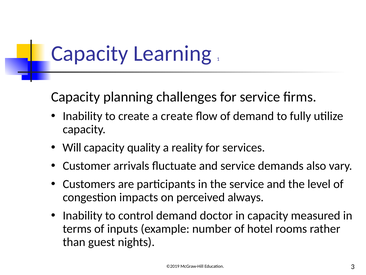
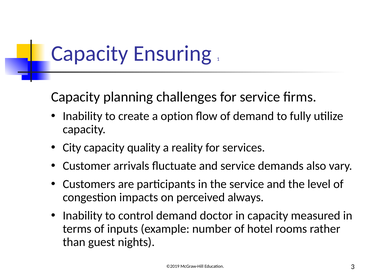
Learning: Learning -> Ensuring (172, 53)
a create: create -> option (177, 116)
Will: Will -> City (72, 147)
